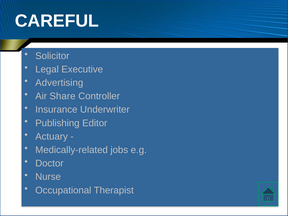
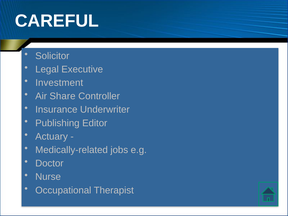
Advertising: Advertising -> Investment (59, 83)
